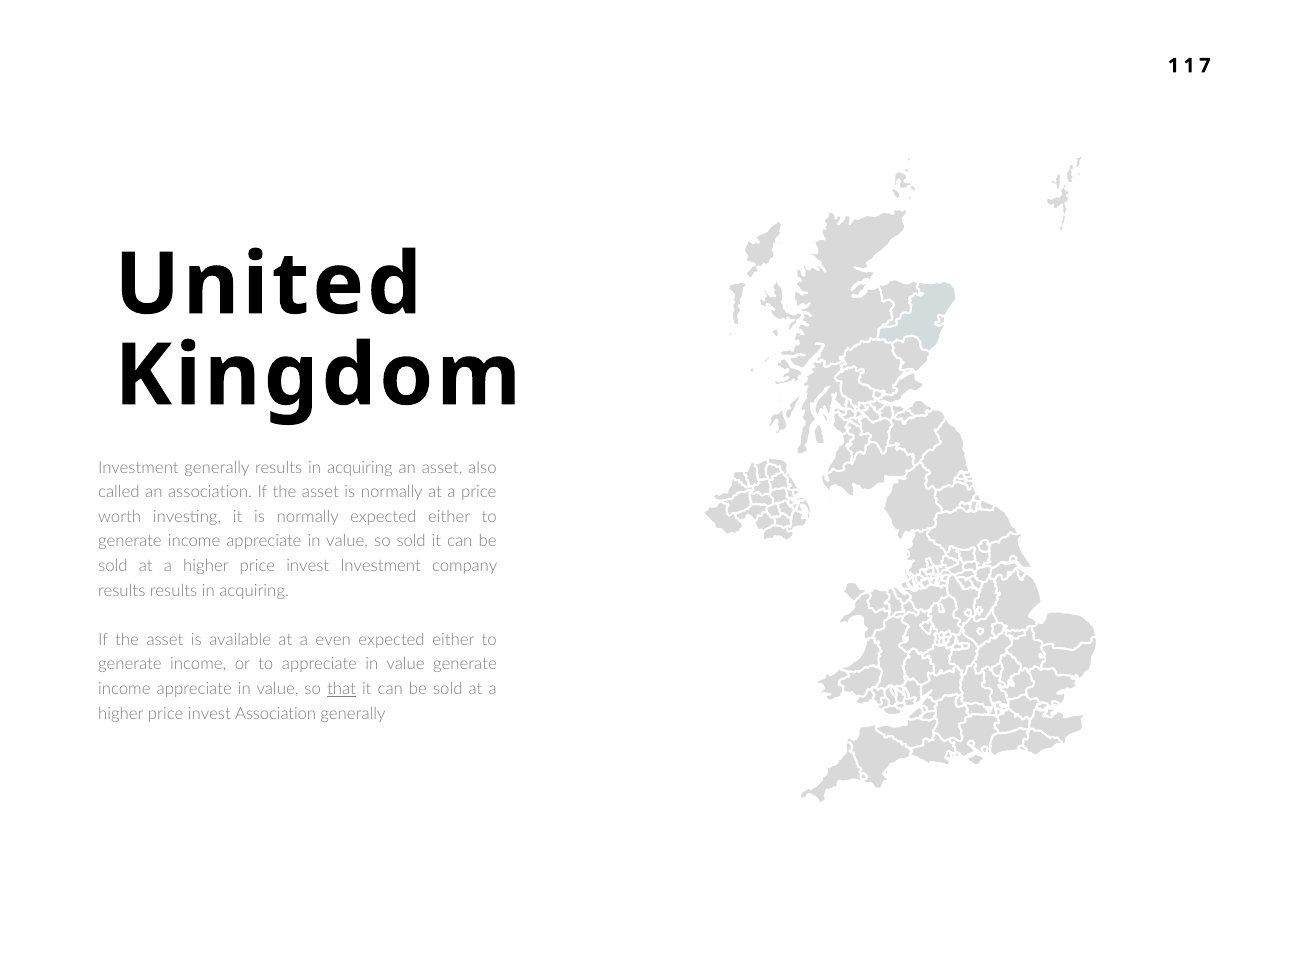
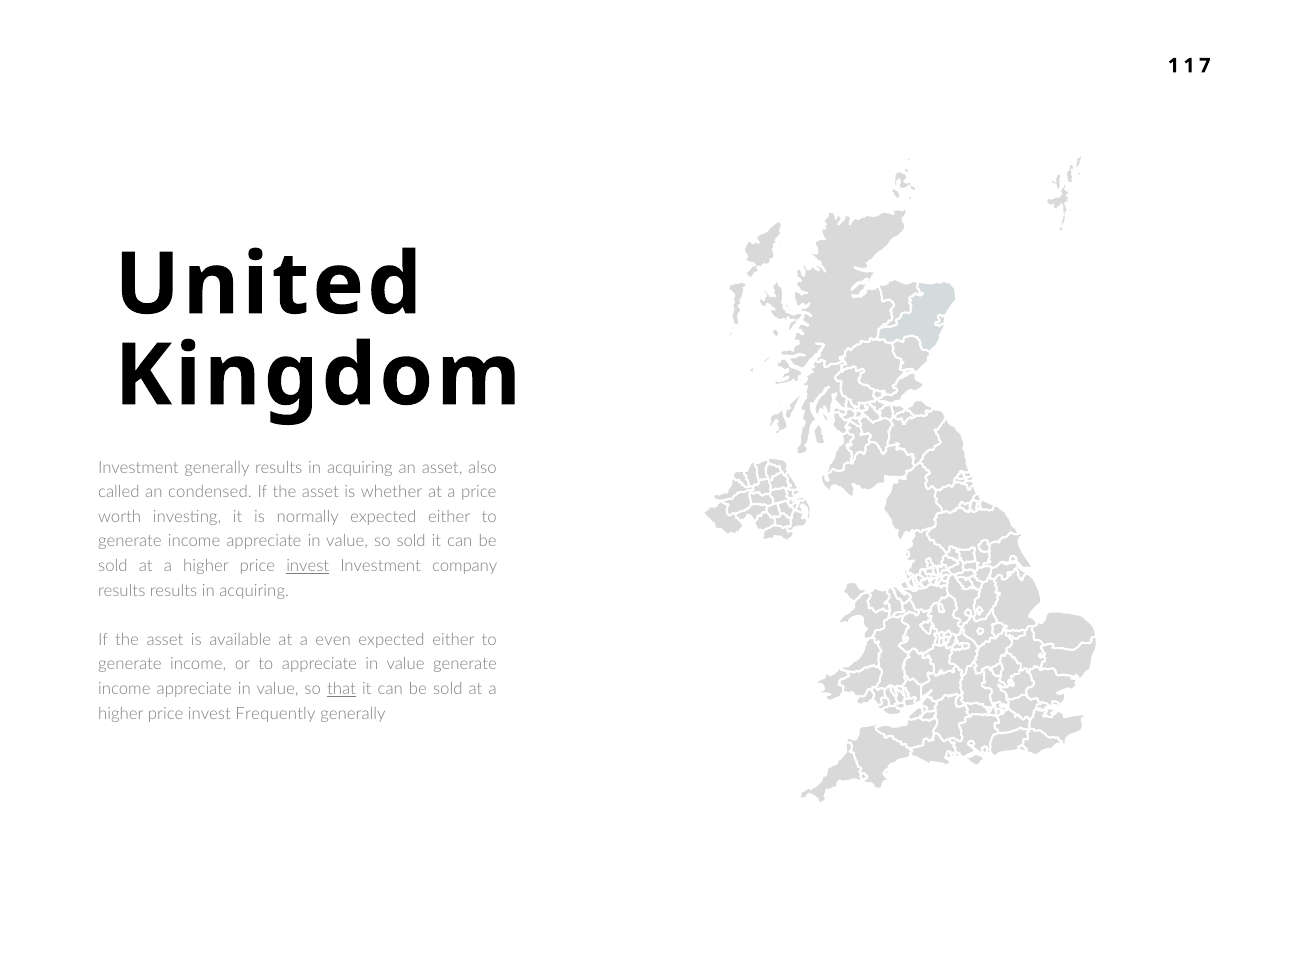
an association: association -> condensed (210, 492)
asset is normally: normally -> whether (392, 492)
invest underline: none -> present (308, 566)
invest Association: Association -> Frequently (275, 714)
